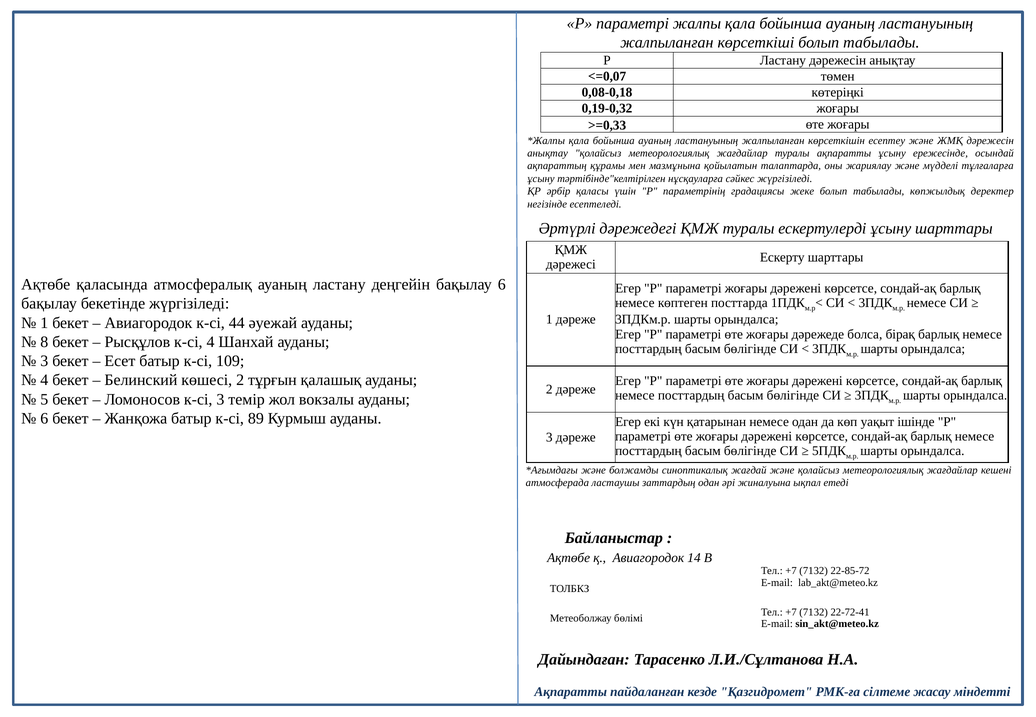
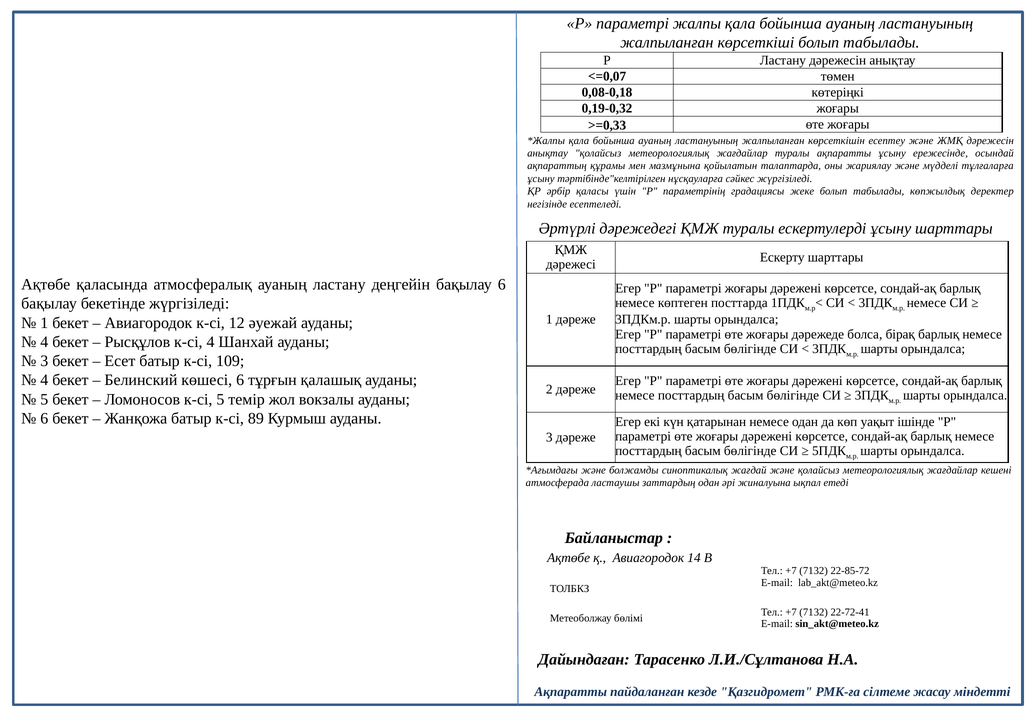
44: 44 -> 12 (237, 323)
8: 8 -> 4 (44, 342)
көшесі 2: 2 -> 6 (240, 380)
к-сі 3: 3 -> 5 (220, 399)
